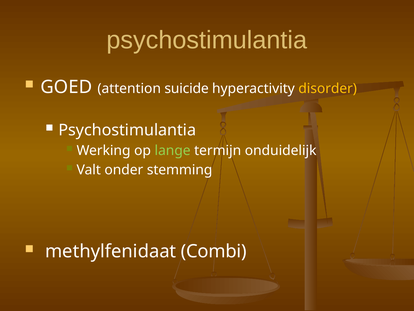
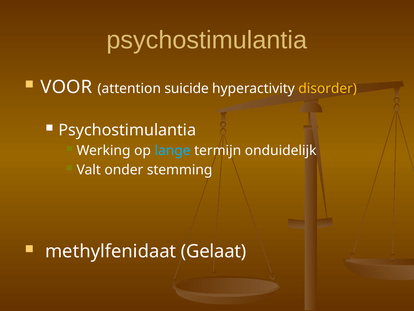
GOED: GOED -> VOOR (66, 87)
lange colour: light green -> light blue (173, 150)
Combi: Combi -> Gelaat (214, 251)
